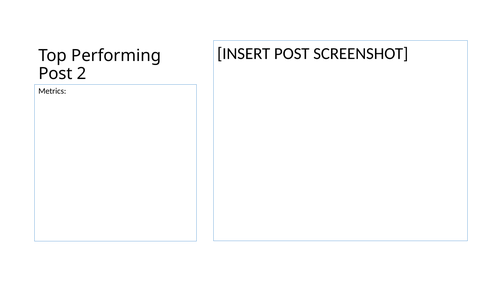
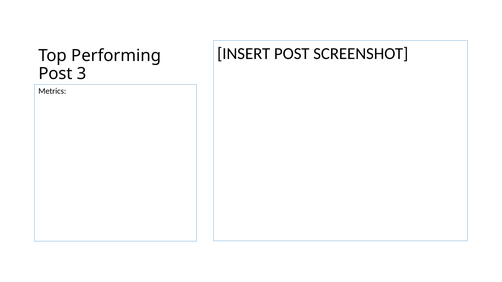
2: 2 -> 3 (82, 74)
